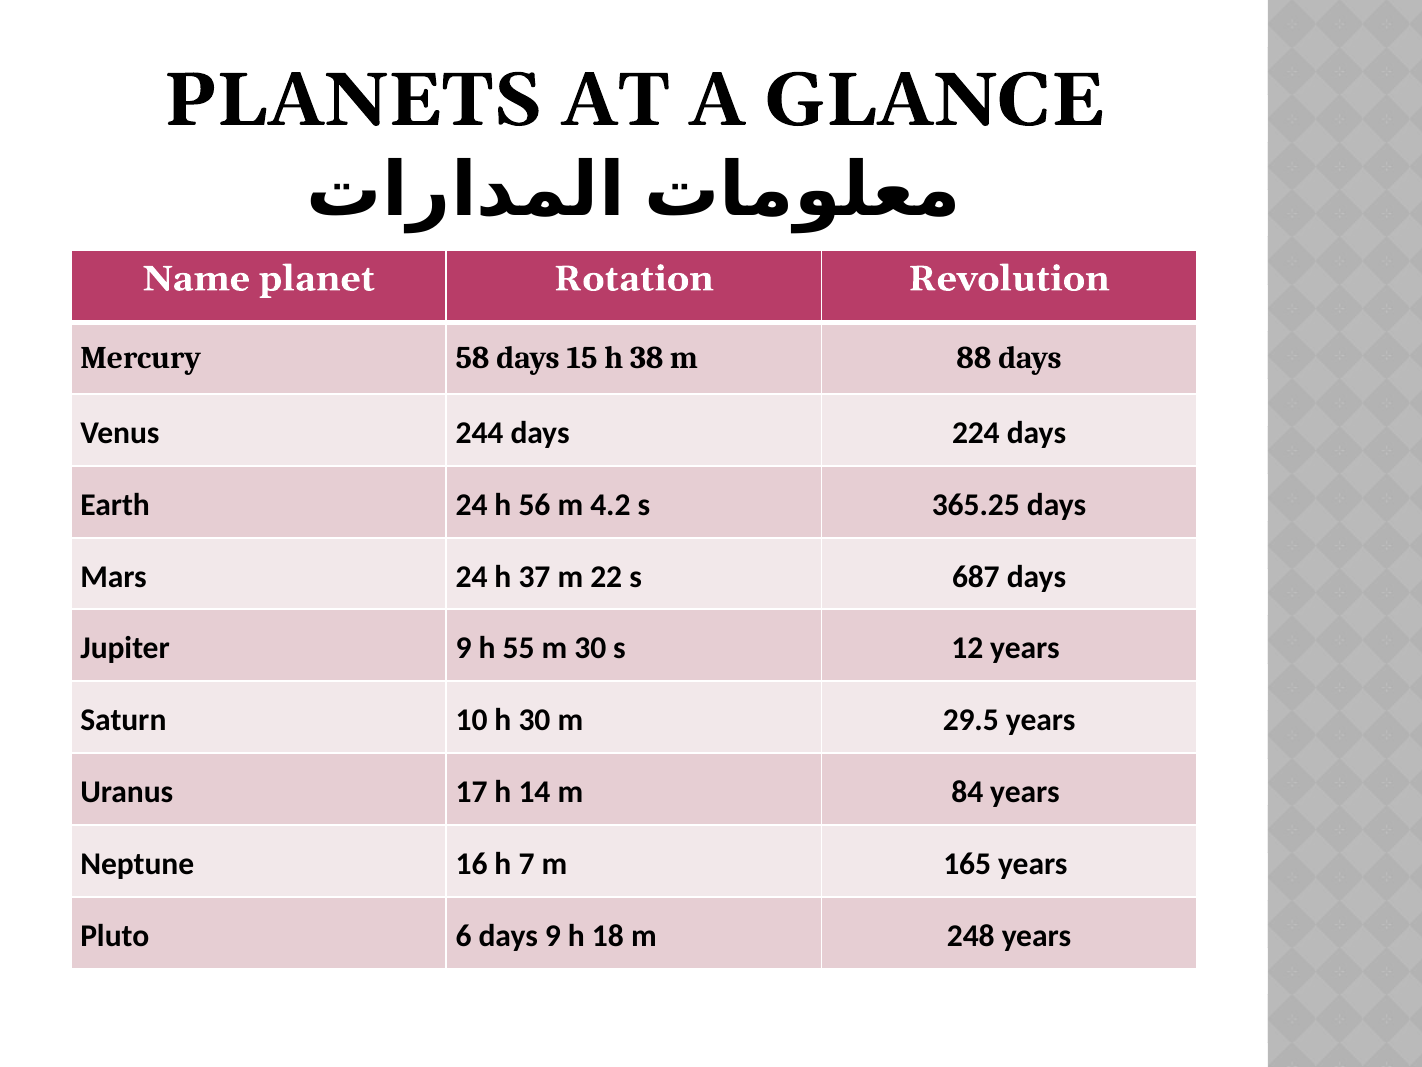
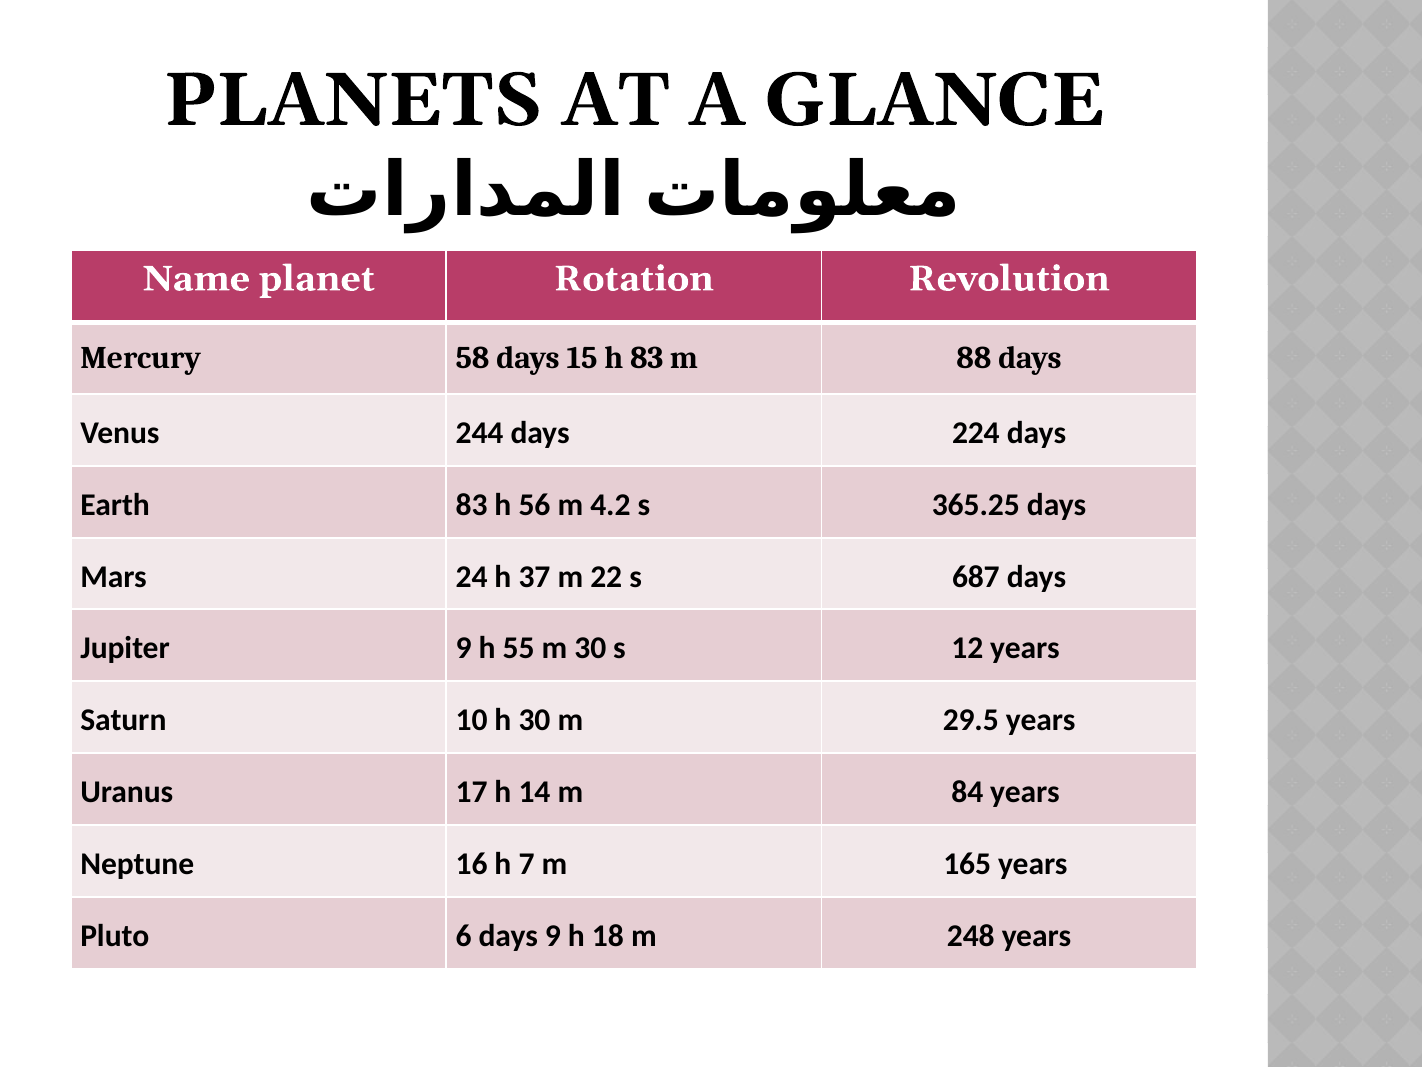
h 38: 38 -> 83 (647, 358)
Earth 24: 24 -> 83 (472, 505)
